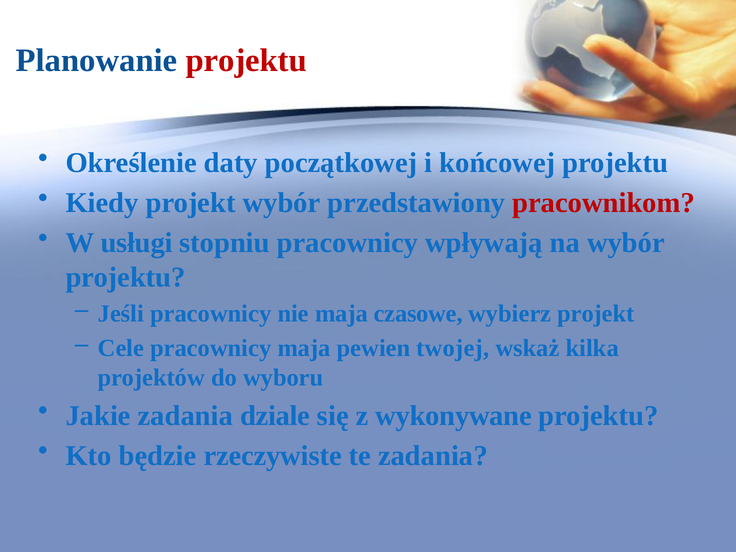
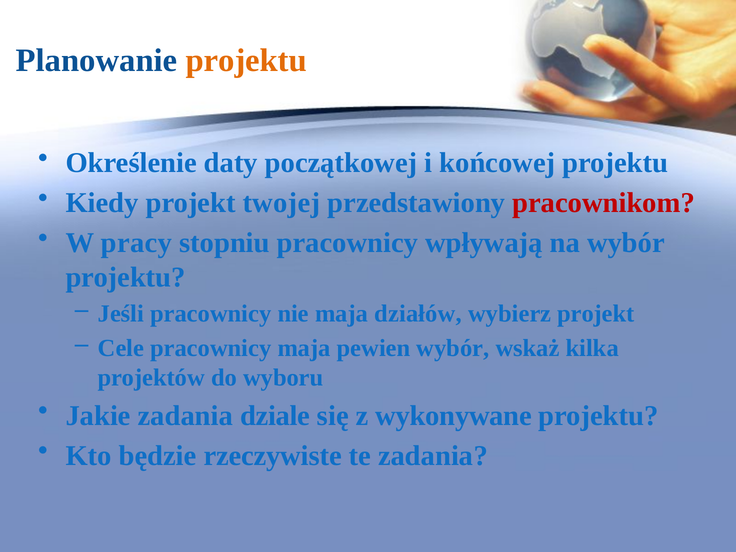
projektu colour: red -> orange (246, 61)
projekt wybór: wybór -> twojej (281, 203)
usługi: usługi -> pracy (136, 243)
czasowe: czasowe -> działów (418, 314)
pewien twojej: twojej -> wybór (453, 348)
